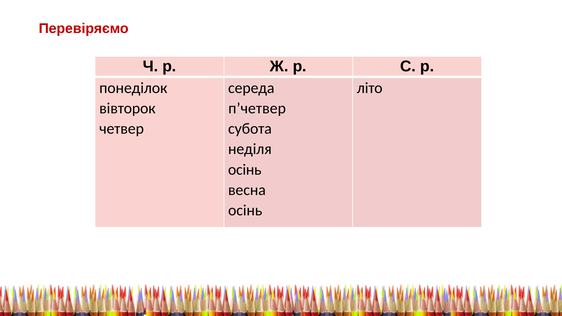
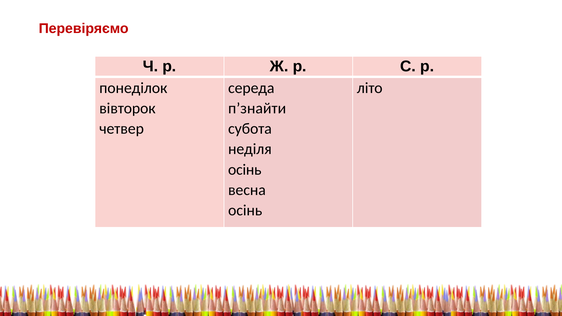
п’четвер: п’четвер -> п’знайти (257, 108)
